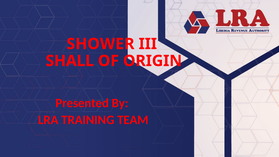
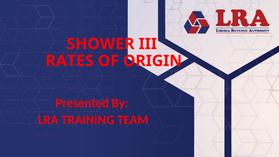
SHALL: SHALL -> RATES (70, 61)
